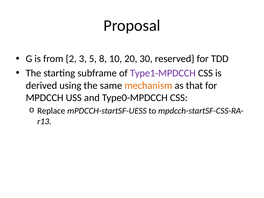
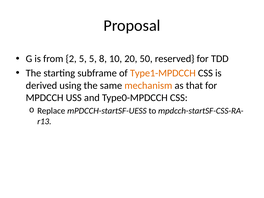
2 3: 3 -> 5 (83, 59)
30: 30 -> 50 (146, 59)
Type1-MPDCCH colour: purple -> orange (163, 73)
